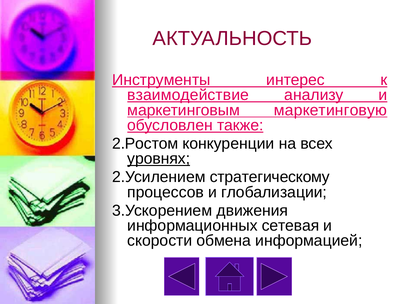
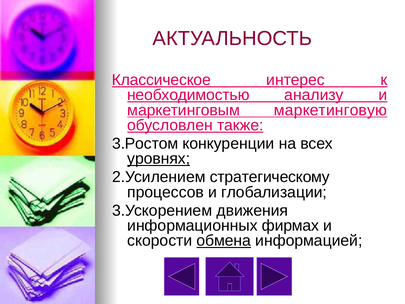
Инструменты: Инструменты -> Классическое (161, 80)
взаимодействие: взаимодействие -> необходимостью (188, 95)
2.Ростом: 2.Ростом -> 3.Ростом (145, 143)
сетевая: сетевая -> фирмах (291, 225)
обмена underline: none -> present (224, 241)
